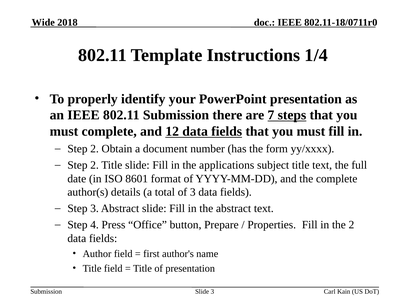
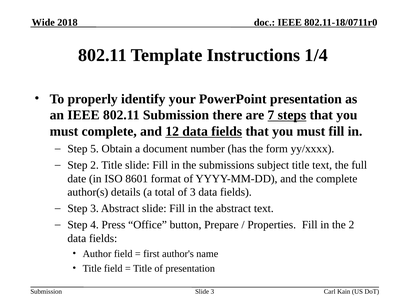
2: 2 -> 5 (95, 149)
applications: applications -> submissions (227, 165)
